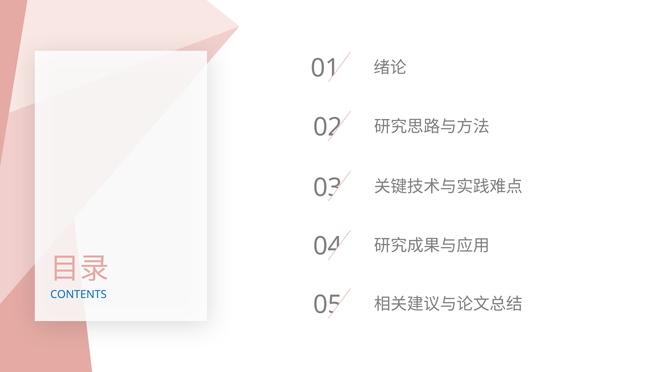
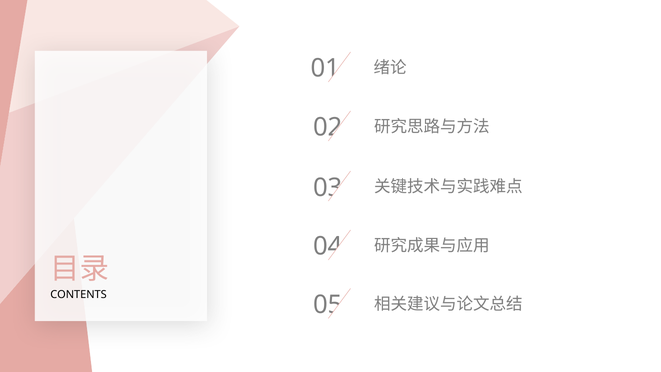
CONTENTS colour: blue -> black (79, 295)
